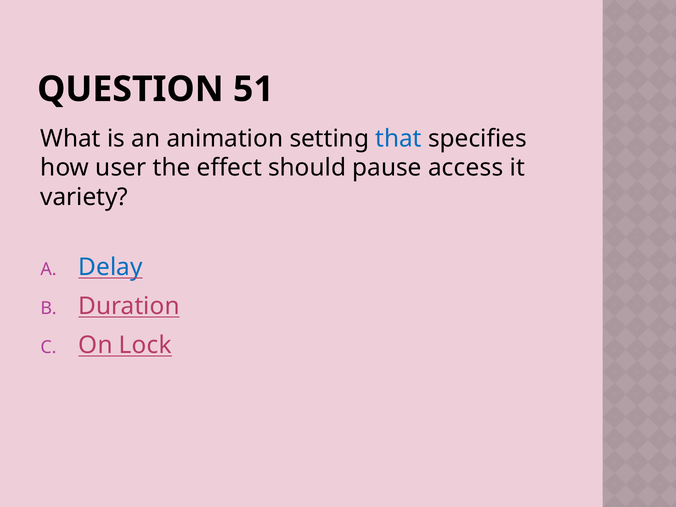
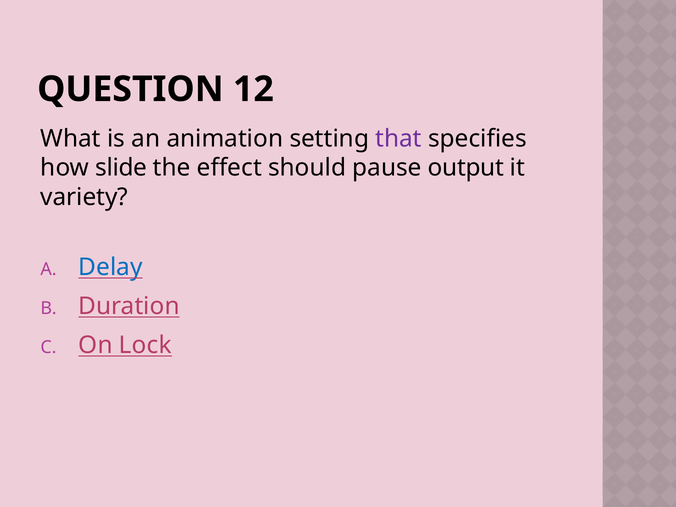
51: 51 -> 12 (253, 89)
that colour: blue -> purple (399, 139)
user: user -> slide (121, 168)
access: access -> output (466, 168)
